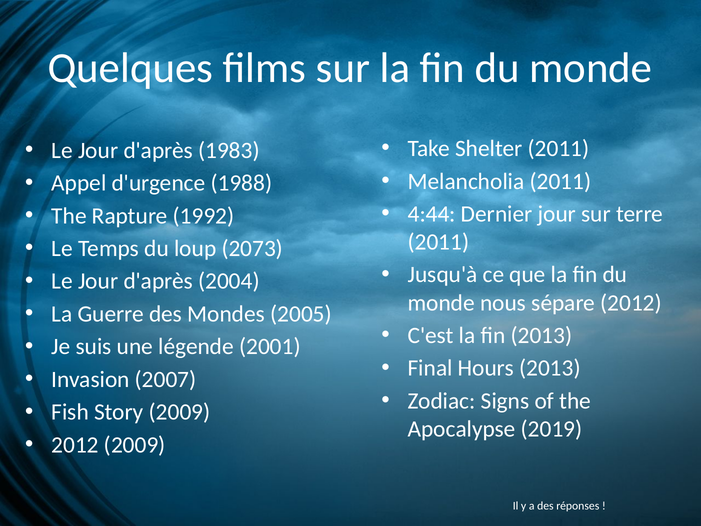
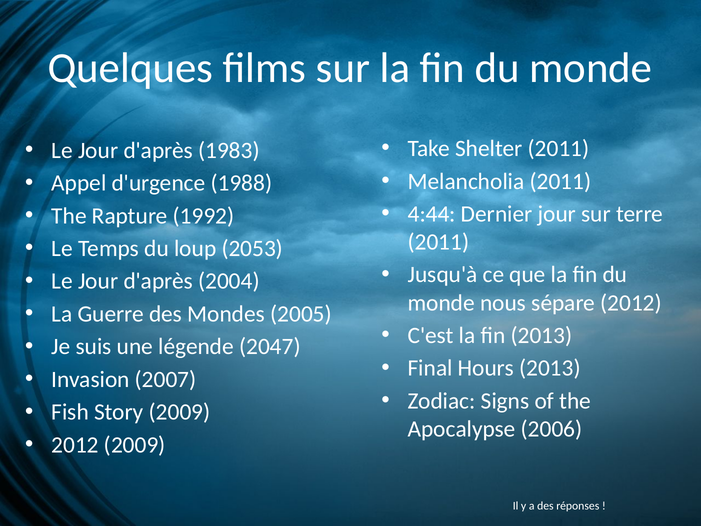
2073: 2073 -> 2053 (252, 248)
2001: 2001 -> 2047 (270, 347)
2019: 2019 -> 2006 (552, 429)
